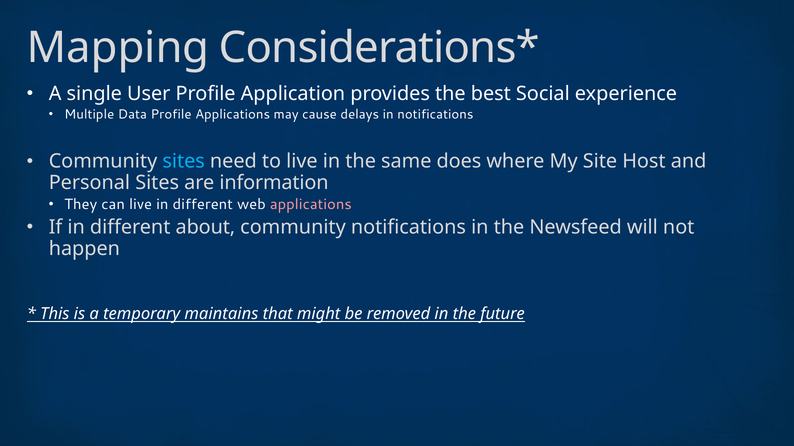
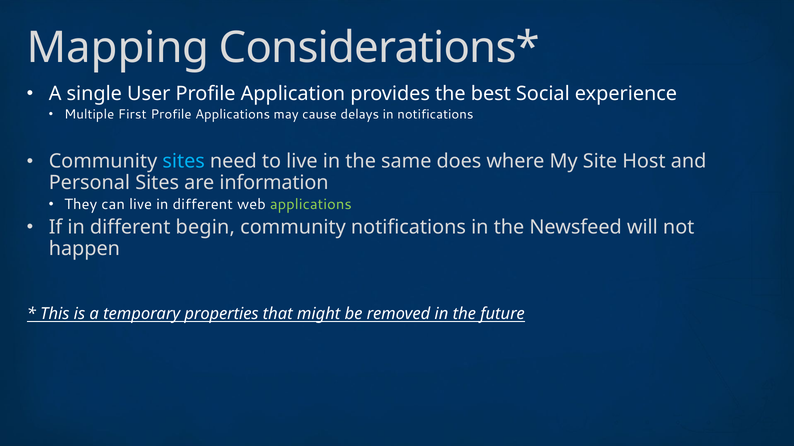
Data: Data -> First (132, 114)
applications colour: pink -> light green (311, 205)
about: about -> begin (205, 228)
maintains: maintains -> properties (222, 314)
